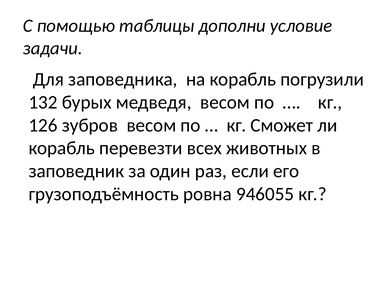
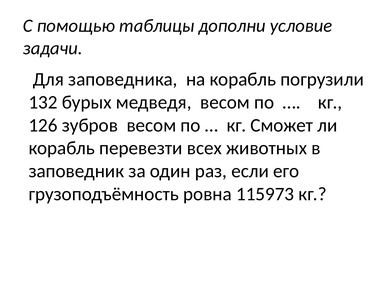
946055: 946055 -> 115973 (265, 194)
